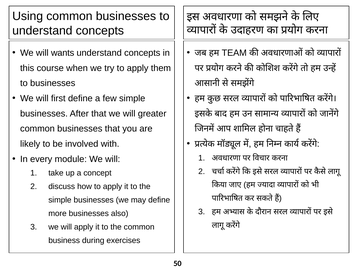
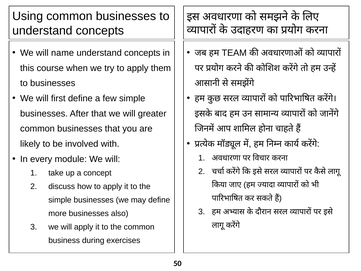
wants: wants -> name (63, 53)
